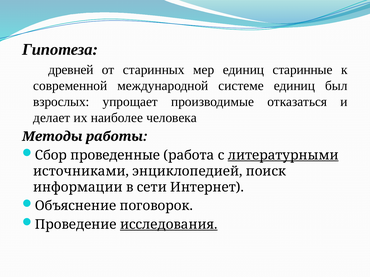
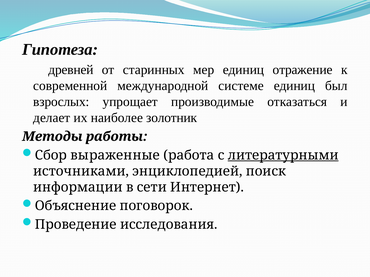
старинные: старинные -> отражение (303, 70)
человека: человека -> золотник (172, 118)
проведенные: проведенные -> выраженные (115, 155)
исследования underline: present -> none (169, 225)
